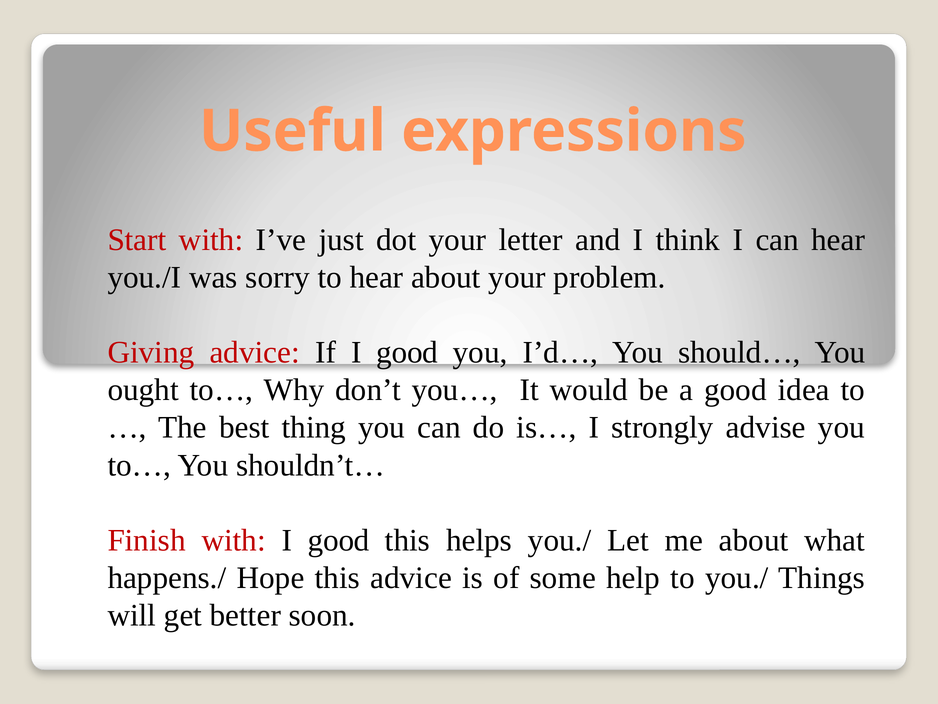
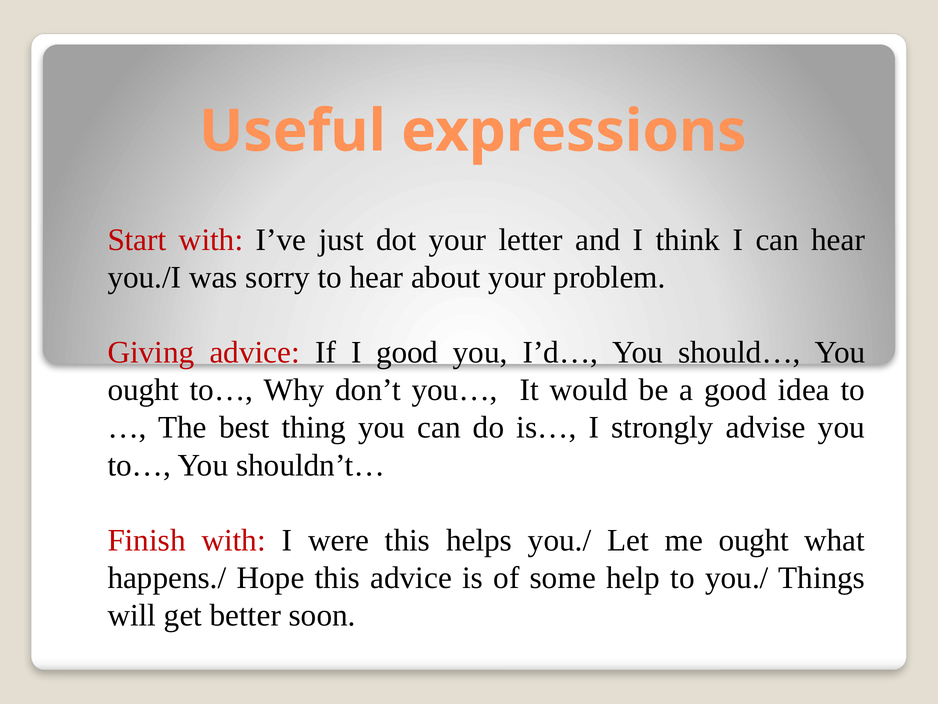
with I good: good -> were (339, 540)
me about: about -> ought (754, 540)
